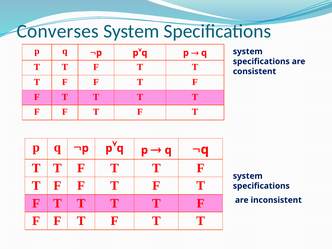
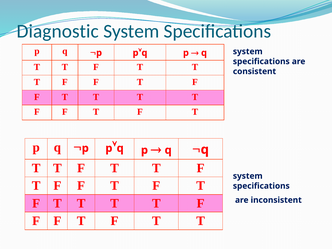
Converses: Converses -> Diagnostic (58, 31)
